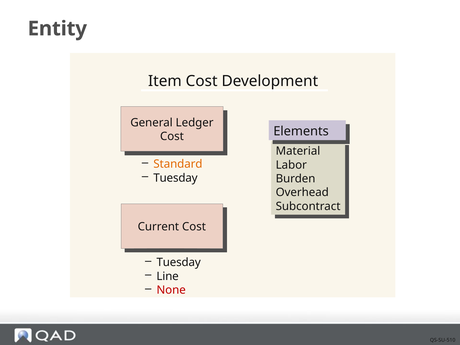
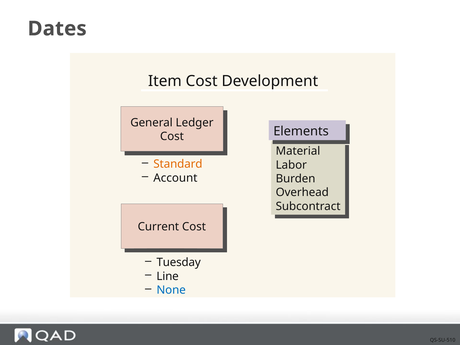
Entity: Entity -> Dates (57, 29)
Tuesday: Tuesday -> Account (175, 178)
None colour: red -> blue (171, 290)
